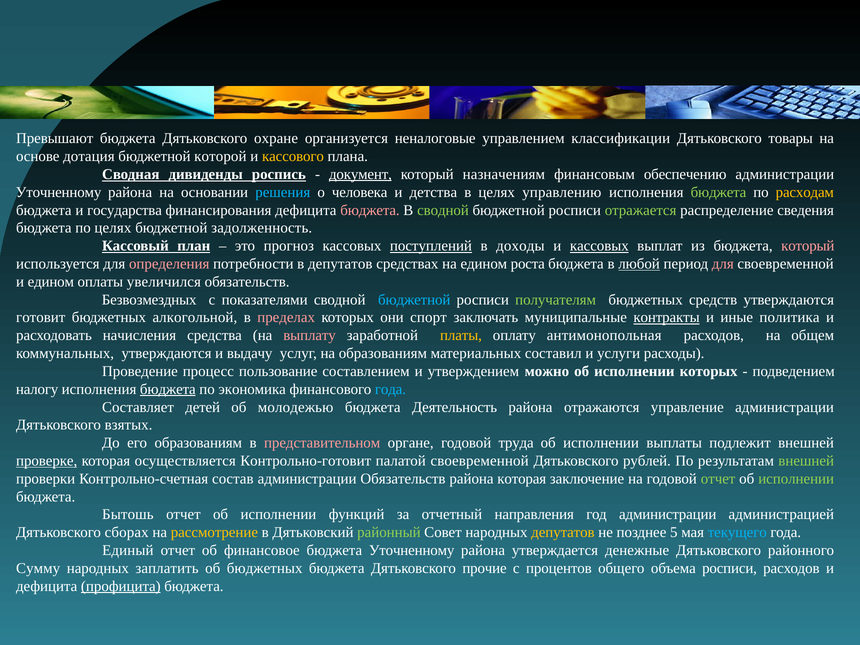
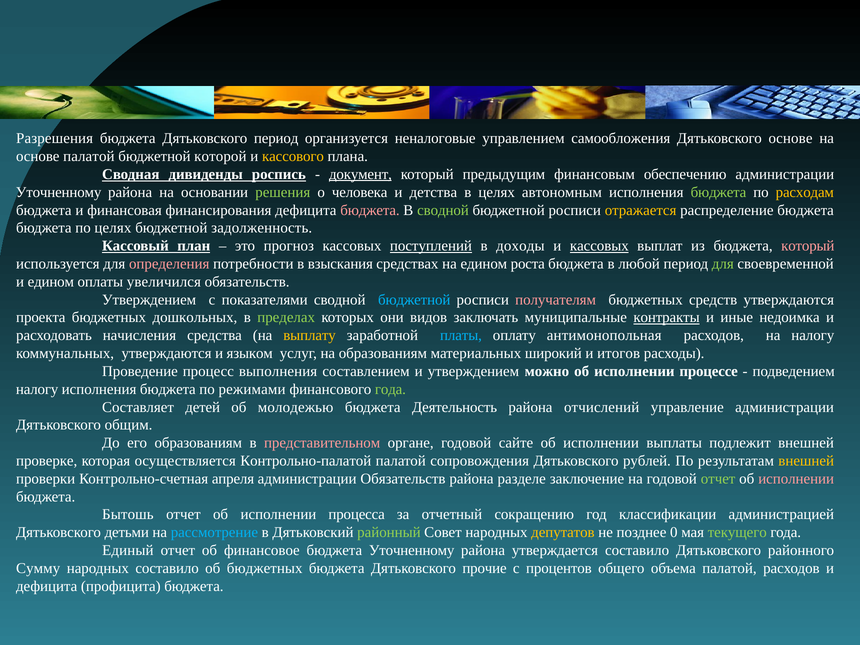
Превышают: Превышают -> Разрешения (55, 138)
Дятьковского охране: охране -> период (276, 138)
классификации: классификации -> самообложения (621, 138)
Дятьковского товары: товары -> основе (791, 138)
основе дотация: дотация -> палатой (89, 156)
назначениям: назначениям -> предыдущим (504, 174)
решения colour: light blue -> light green (283, 192)
управлению: управлению -> автономным (562, 192)
государства: государства -> финансовая (125, 210)
отражается colour: light green -> yellow (641, 210)
распределение сведения: сведения -> бюджета (806, 210)
в депутатов: депутатов -> взыскания (340, 264)
любой underline: present -> none (639, 264)
для colour: pink -> light green (723, 264)
Безвозмездных: Безвозмездных -> Утверждением (149, 300)
получателям colour: light green -> pink (556, 300)
готовит: готовит -> проекта (41, 318)
алкогольной: алкогольной -> дошкольных (195, 318)
пределах colour: pink -> light green (286, 318)
спорт: спорт -> видов (429, 318)
политика: политика -> недоимка (790, 318)
выплату colour: pink -> yellow (310, 335)
платы colour: yellow -> light blue (461, 335)
на общем: общем -> налогу (813, 335)
выдачу: выдачу -> языком (250, 353)
составил: составил -> широкий (553, 353)
услуги: услуги -> итогов (619, 353)
пользование: пользование -> выполнения (278, 371)
исполнении которых: которых -> процессе (709, 371)
бюджета underline: present -> none (168, 389)
экономика: экономика -> режимами (252, 389)
года colour: light blue -> light green (390, 389)
отражаются: отражаются -> отчислений (602, 407)
взятых: взятых -> общим (129, 425)
труда: труда -> сайте (516, 443)
проверке underline: present -> none (47, 461)
Контрольно-готовит: Контрольно-готовит -> Контрольно-палатой (306, 461)
палатой своевременной: своевременной -> сопровождения (480, 461)
внешней colour: light green -> yellow (806, 461)
состав: состав -> апреля (233, 479)
района которая: которая -> разделе (522, 479)
исполнении colour: light green -> pink (796, 479)
функций: функций -> процесса (357, 515)
направления: направления -> сокращению (534, 515)
год администрации: администрации -> классификации (668, 515)
сборах: сборах -> детьми (127, 532)
рассмотрение colour: yellow -> light blue (214, 532)
5: 5 -> 0 (674, 532)
текущего colour: light blue -> light green (737, 532)
утверждается денежные: денежные -> составило (637, 550)
народных заплатить: заплатить -> составило (167, 568)
объема росписи: росписи -> палатой (729, 568)
профицита underline: present -> none (121, 586)
